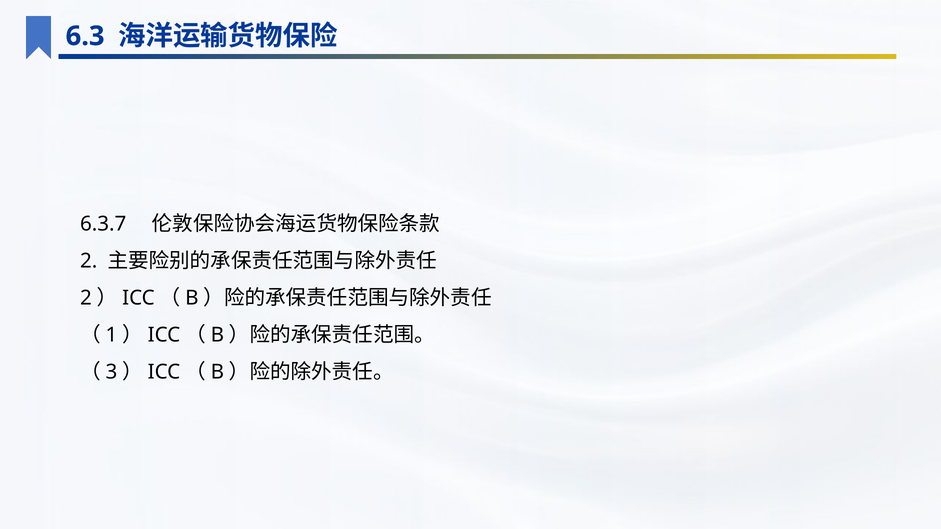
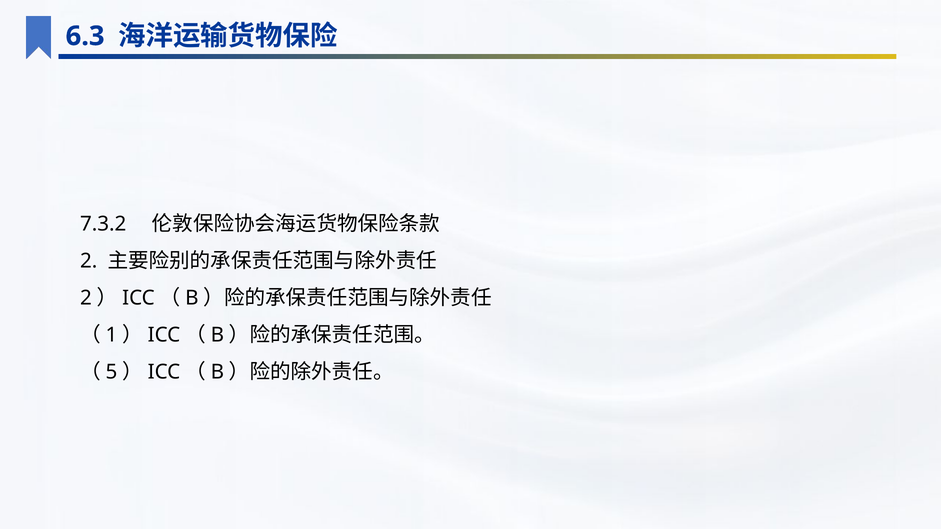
6.3.7: 6.3.7 -> 7.3.2 (103, 224)
3: 3 -> 5 (111, 372)
